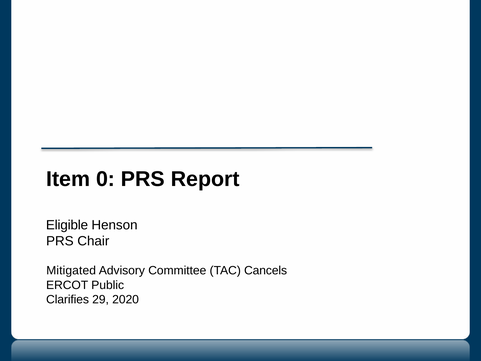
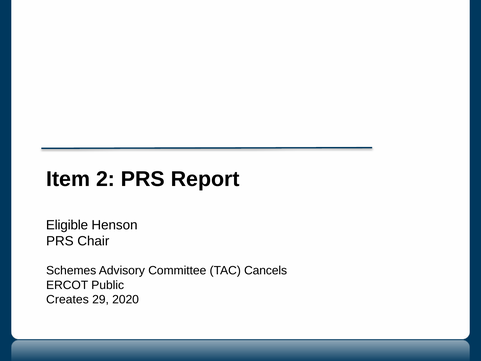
0: 0 -> 2 (106, 179)
Mitigated: Mitigated -> Schemes (71, 270)
Clarifies: Clarifies -> Creates (67, 299)
